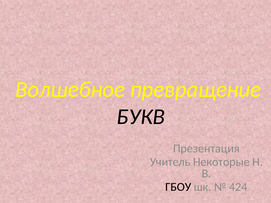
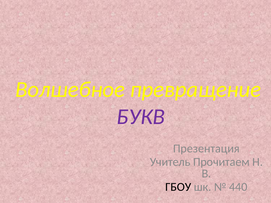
БУКВ colour: black -> purple (141, 117)
Некоторые: Некоторые -> Прочитаем (221, 162)
424: 424 -> 440 (238, 187)
